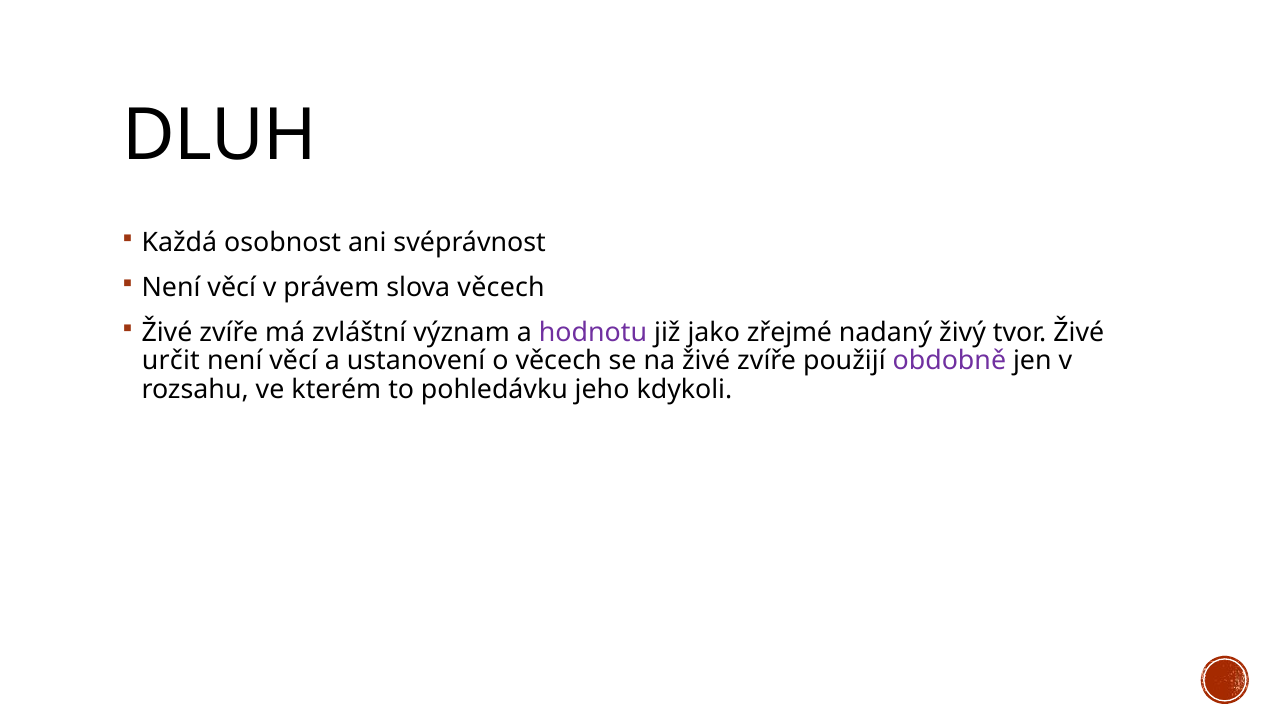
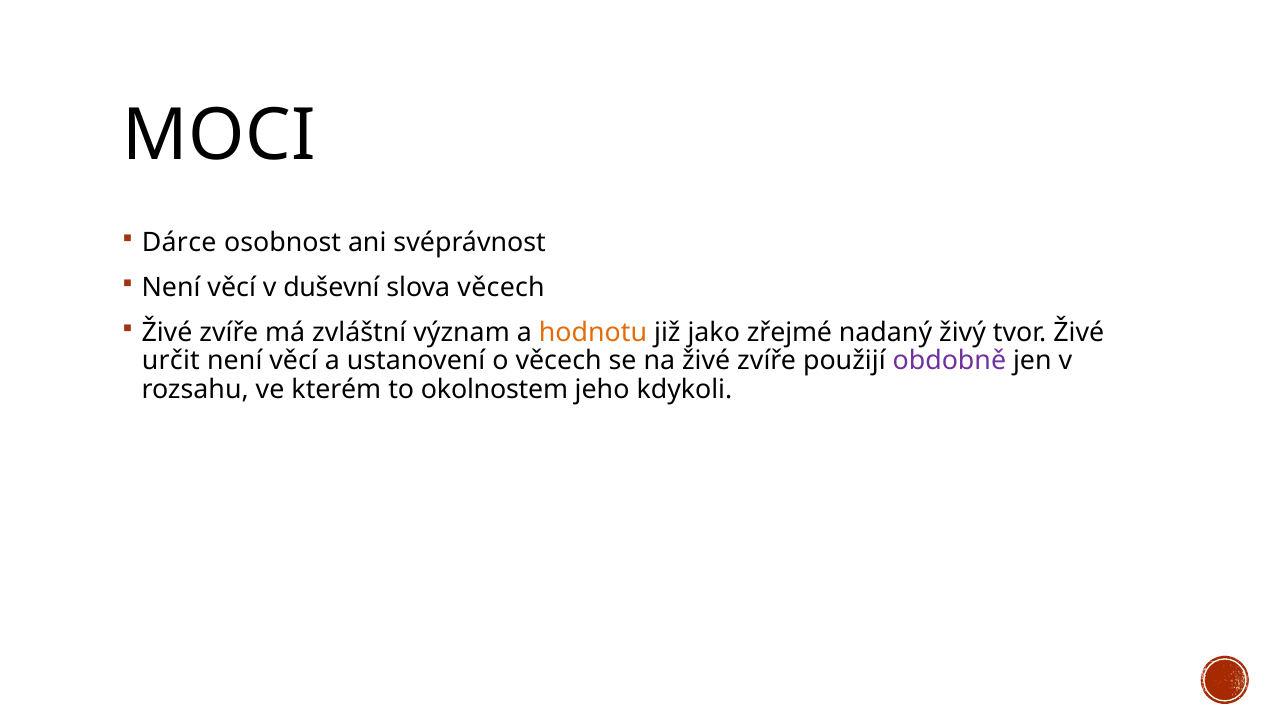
DLUH: DLUH -> MOCI (219, 135)
Každá: Každá -> Dárce (179, 243)
právem: právem -> duševní (331, 287)
hodnotu colour: purple -> orange (593, 332)
pohledávku: pohledávku -> okolnostem (495, 390)
